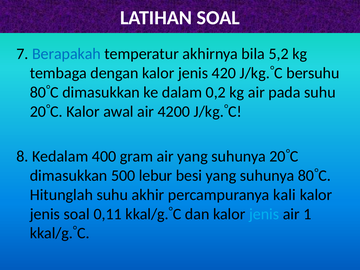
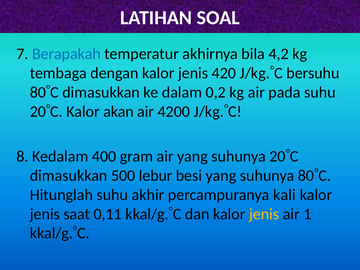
5,2: 5,2 -> 4,2 (279, 54)
awal: awal -> akan (119, 112)
jenis soal: soal -> saat (77, 214)
jenis colour: light blue -> yellow (264, 214)
